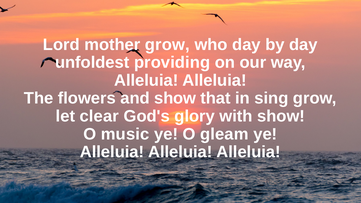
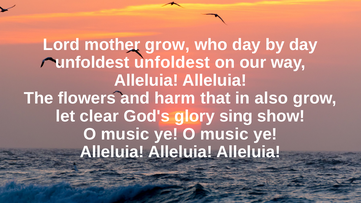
unfoldest providing: providing -> unfoldest (172, 63)
and show: show -> harm (175, 98)
sing: sing -> also (271, 98)
with: with -> sing (236, 116)
ye O gleam: gleam -> music (224, 134)
